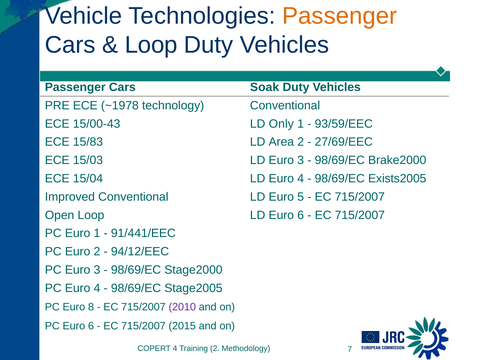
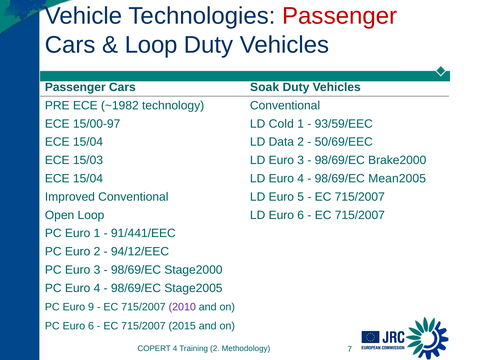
Passenger colour: orange -> red (340, 16)
~1978: ~1978 -> ~1982 (120, 106)
15/00-43: 15/00-43 -> 15/00-97 (97, 124)
Only: Only -> Cold (281, 124)
15/83: 15/83 -> 15/04 (88, 142)
Area: Area -> Data (281, 142)
27/69/EEC: 27/69/EEC -> 50/69/EEC (344, 142)
Exists2005: Exists2005 -> Mean2005 (397, 179)
8: 8 -> 9 (91, 308)
